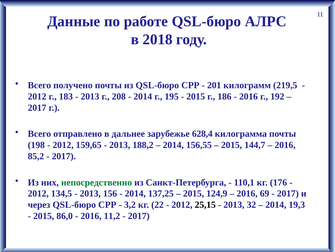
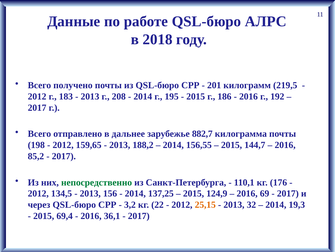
628,4: 628,4 -> 882,7 (202, 133)
25,15 colour: black -> orange (205, 204)
86,0: 86,0 -> 69,4 (65, 215)
11,2: 11,2 -> 36,1 (112, 215)
